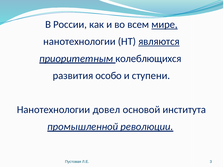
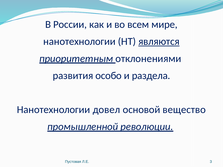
мире underline: present -> none (165, 25)
колеблющихся: колеблющихся -> отклонениями (148, 59)
ступени: ступени -> раздела (151, 76)
института: института -> вещество (184, 110)
